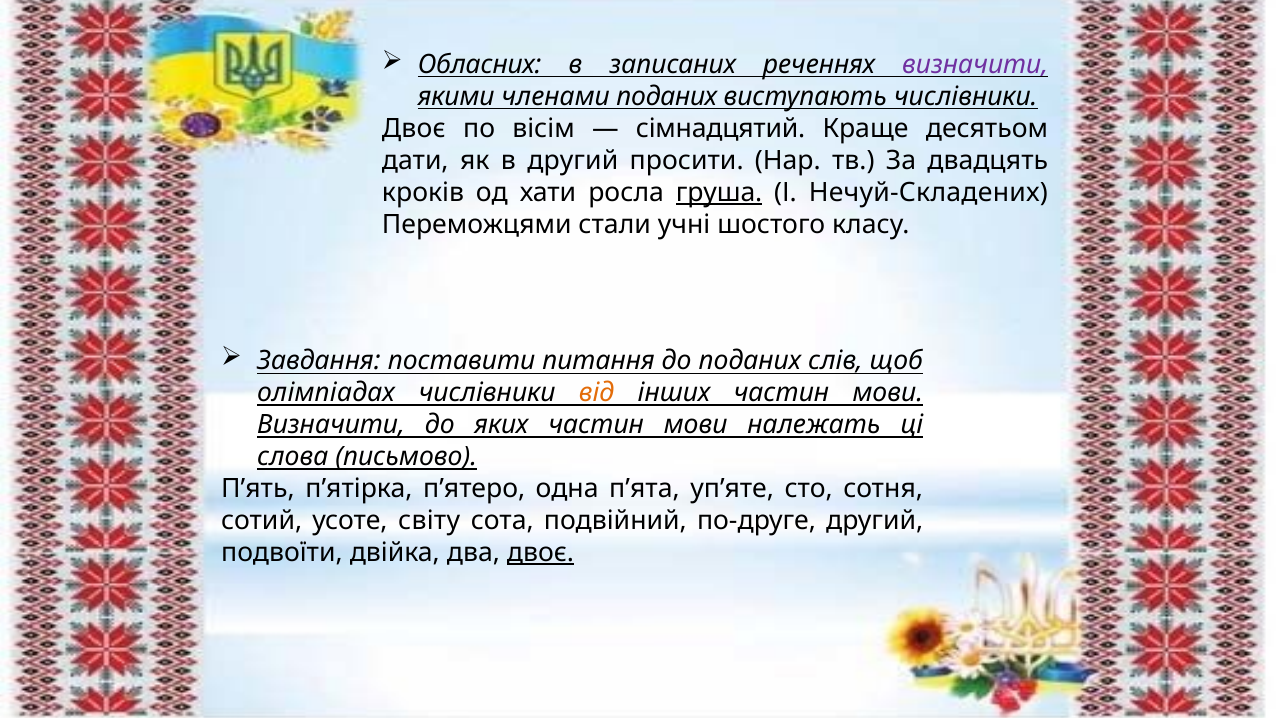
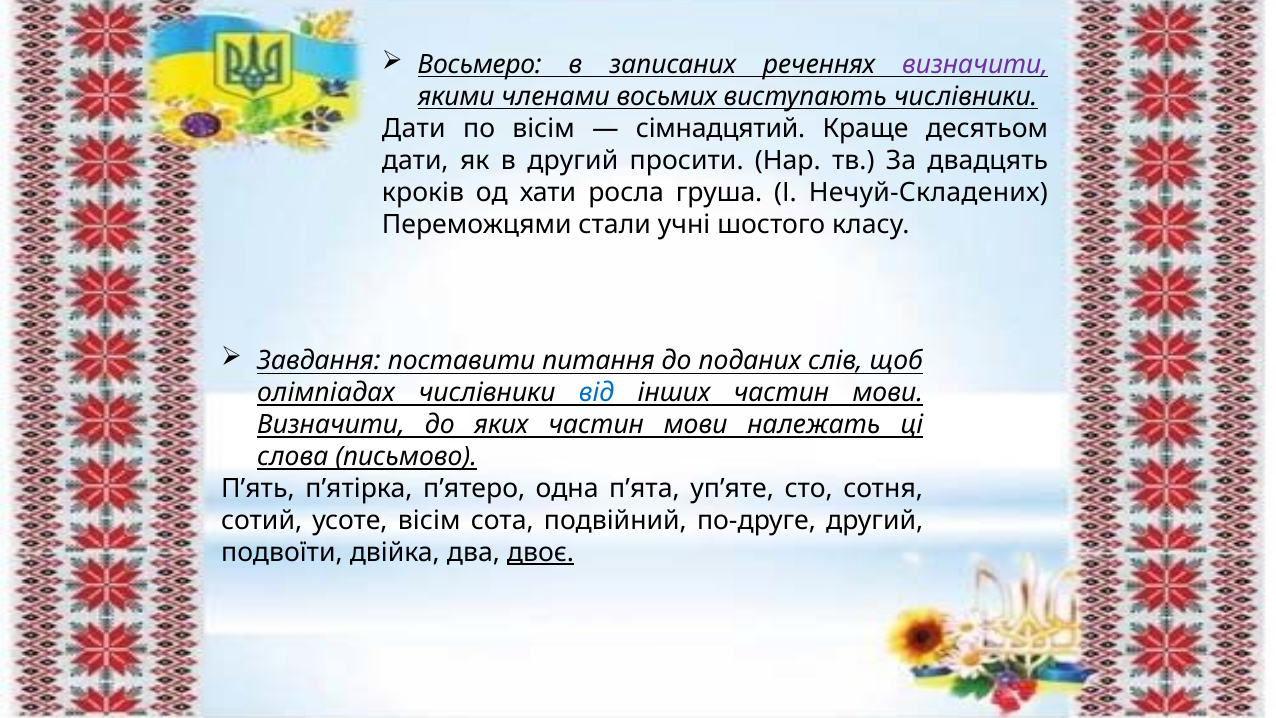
Обласних: Обласних -> Восьмеро (480, 65)
членами поданих: поданих -> восьмих (667, 97)
Двоє: Двоє -> Дати (414, 128)
груша underline: present -> none (719, 192)
від colour: orange -> blue (597, 393)
усоте світу: світу -> вісім (429, 521)
